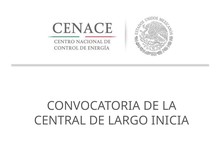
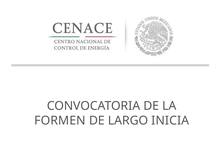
CENTRAL: CENTRAL -> FORMEN (60, 120)
